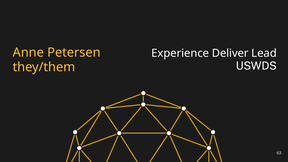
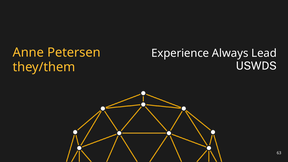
Deliver: Deliver -> Always (230, 53)
